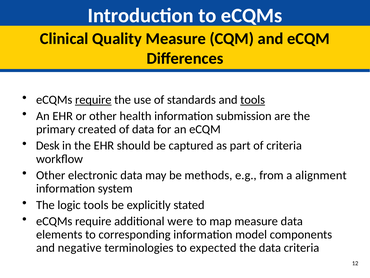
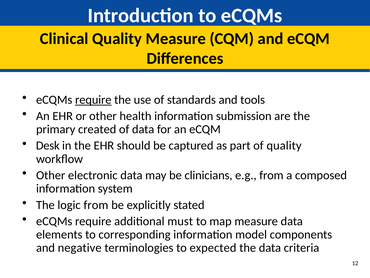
tools underline: present -> none (253, 100)
of criteria: criteria -> quality (284, 145)
methods: methods -> clinicians (209, 175)
alignment: alignment -> composed (321, 175)
logic tools: tools -> from (96, 205)
were: were -> must (180, 221)
